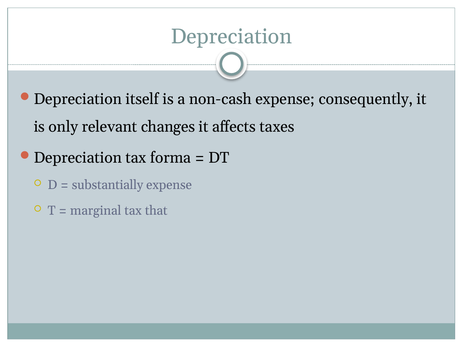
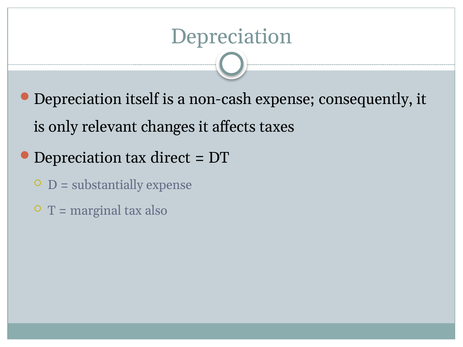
forma: forma -> direct (171, 158)
that: that -> also (156, 211)
